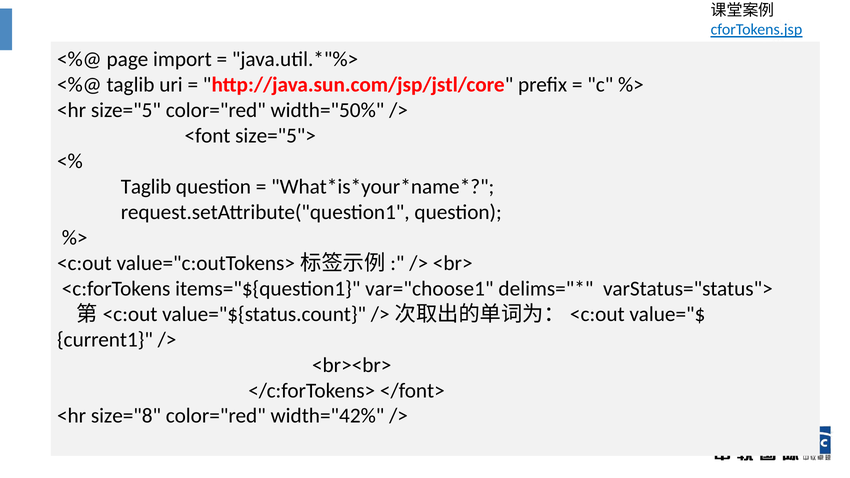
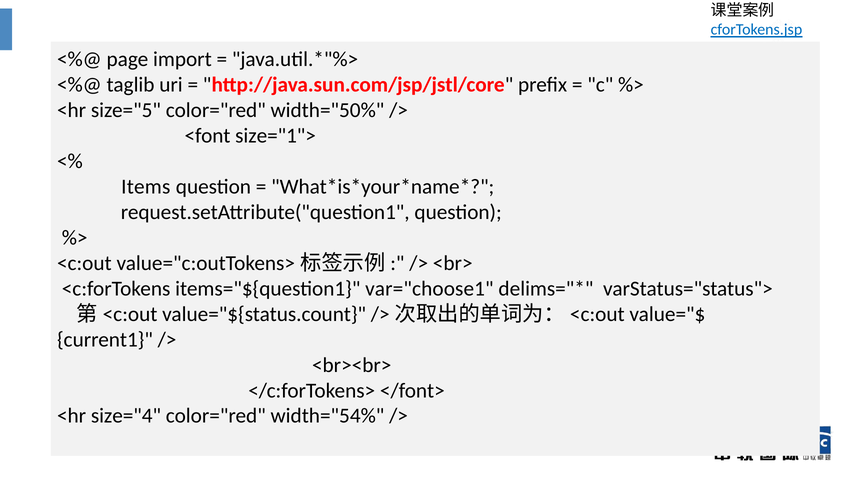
size="5">: size="5"> -> size="1"> (276, 136)
Taglib: Taglib -> Items (146, 187)
size="8: size="8 -> size="4 (126, 416)
width="42%: width="42% -> width="54% (327, 416)
